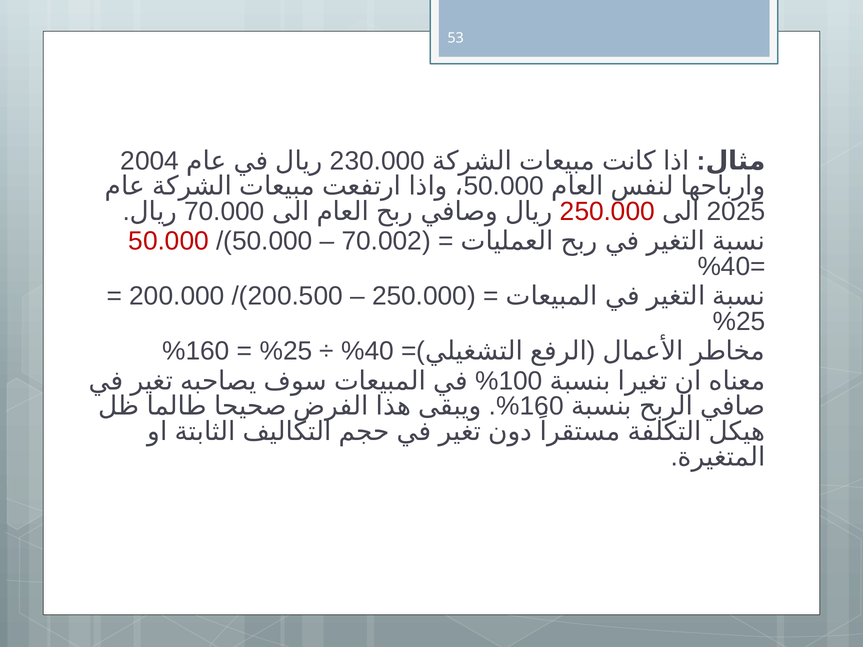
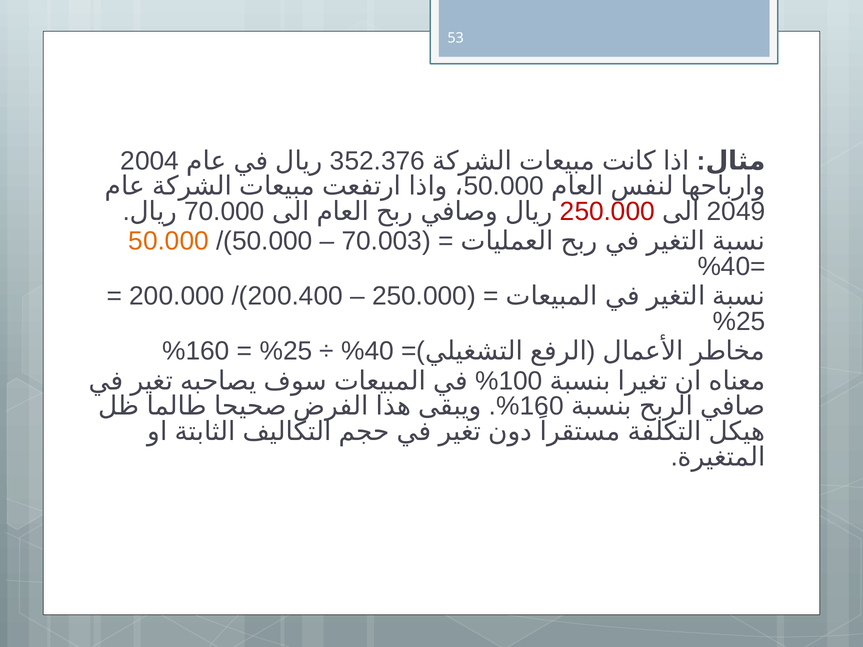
230.000: 230.000 -> 352.376 (377, 161)
2025: 2025 -> 2049 (736, 212)
50.000 colour: red -> orange (169, 241)
70.002: 70.002 -> 70.003 (382, 241)
200.500: 200.500 -> 200.400 (295, 296)
